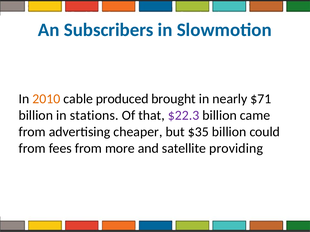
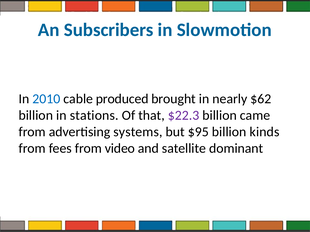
2010 colour: orange -> blue (46, 99)
$71: $71 -> $62 (261, 99)
cheaper: cheaper -> systems (138, 132)
$35: $35 -> $95 (198, 132)
could: could -> kinds (265, 132)
more: more -> video (120, 149)
providing: providing -> dominant (236, 149)
